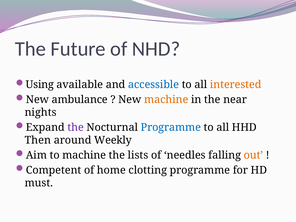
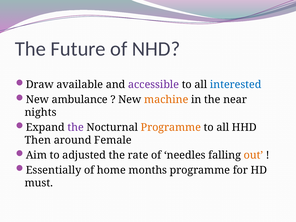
Using: Using -> Draw (40, 85)
accessible colour: blue -> purple (154, 85)
interested colour: orange -> blue (236, 85)
Programme colour: blue -> orange (171, 127)
Weekly: Weekly -> Female (113, 140)
to machine: machine -> adjusted (84, 155)
lists: lists -> rate (138, 155)
Competent: Competent -> Essentially (54, 170)
clotting: clotting -> months (148, 170)
